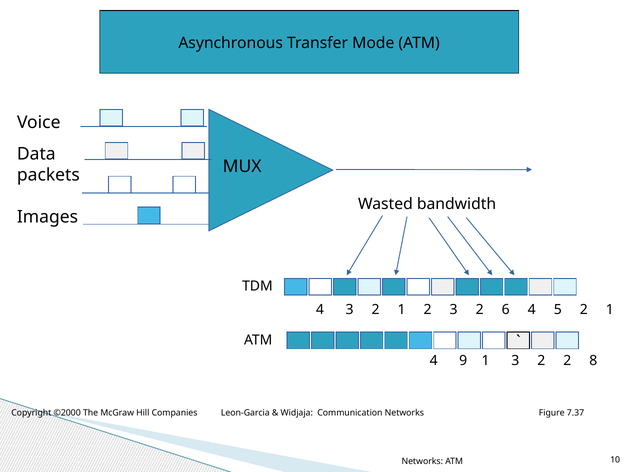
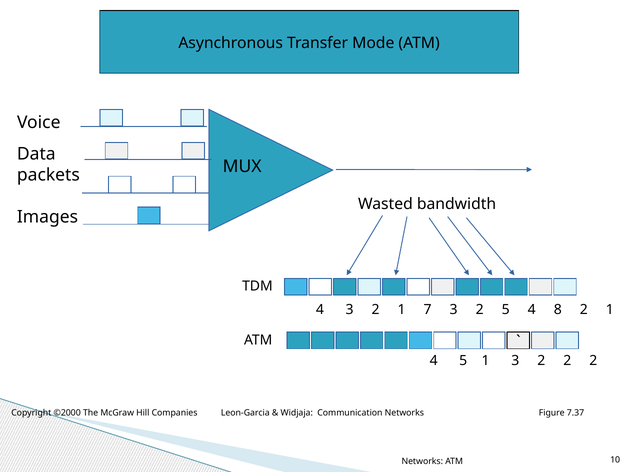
1 2: 2 -> 7 (428, 309)
2 6: 6 -> 5 (506, 309)
5: 5 -> 8 (558, 309)
4 9: 9 -> 5 (463, 361)
2 2 8: 8 -> 2 (593, 361)
